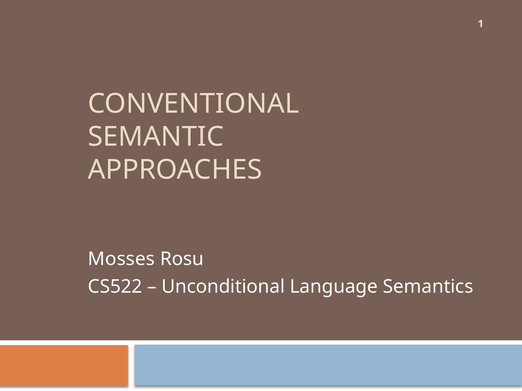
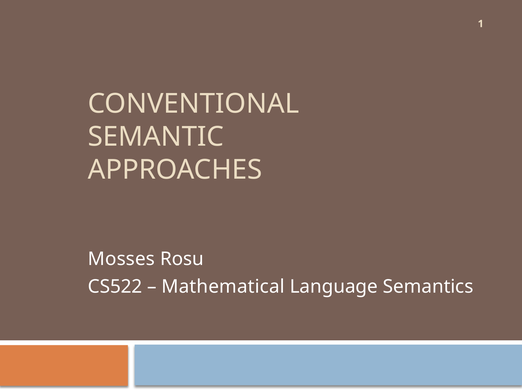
Unconditional: Unconditional -> Mathematical (223, 287)
